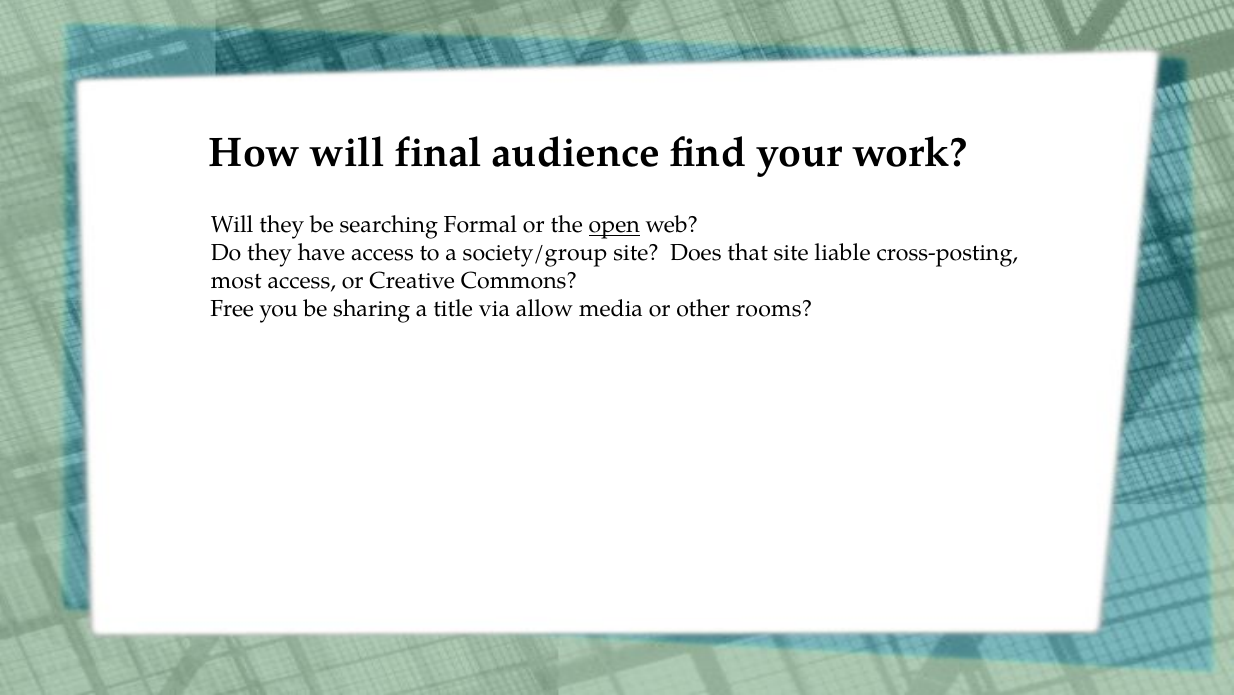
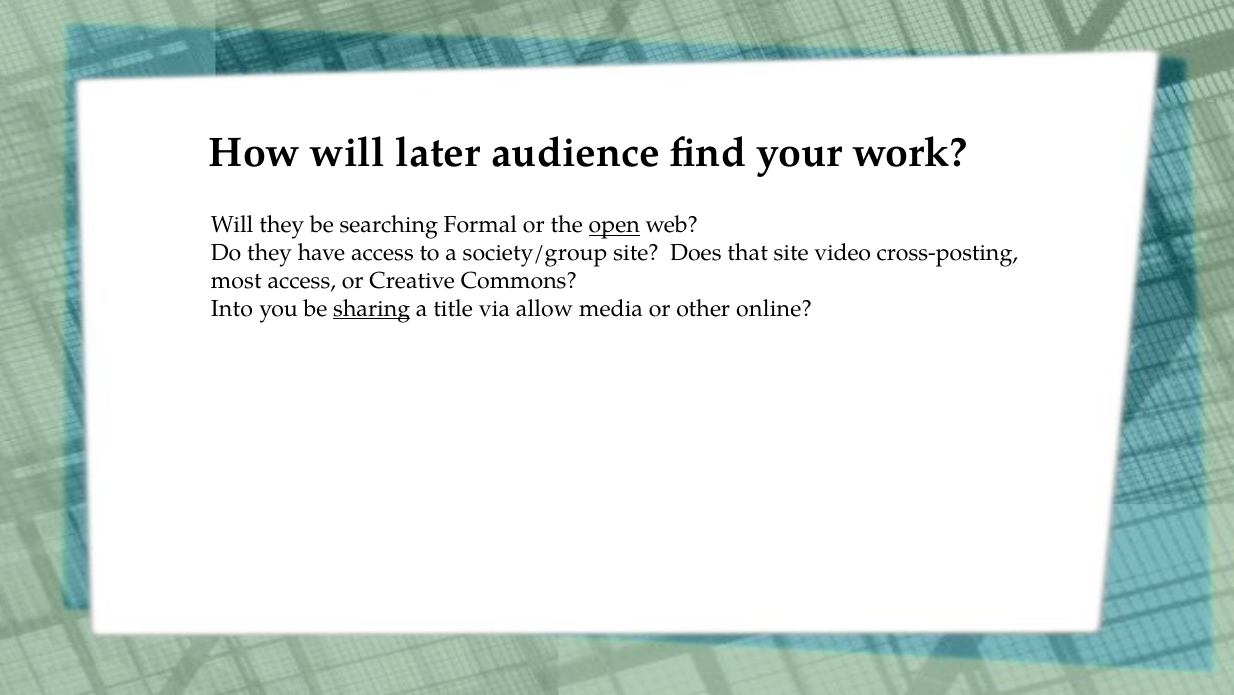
final: final -> later (438, 152)
liable: liable -> video (843, 253)
Free: Free -> Into (232, 308)
sharing underline: none -> present (372, 308)
rooms: rooms -> online (774, 308)
